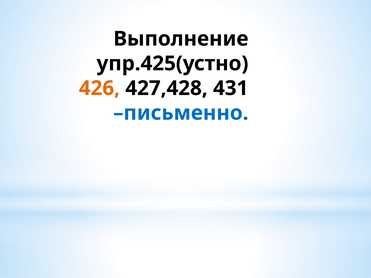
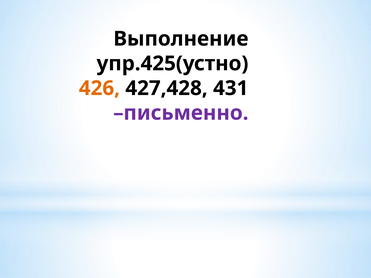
письменно colour: blue -> purple (181, 113)
